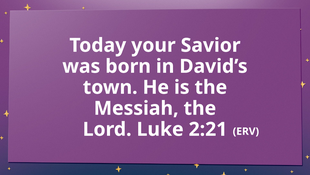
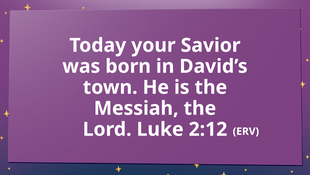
2:21: 2:21 -> 2:12 (208, 129)
